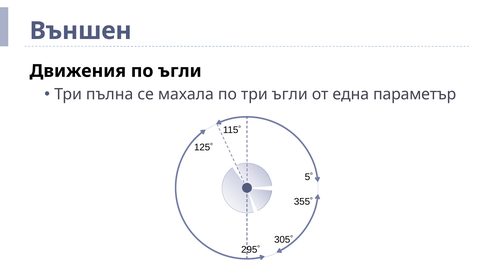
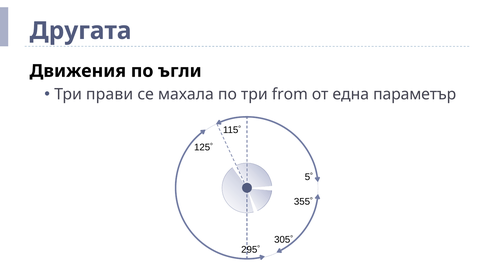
Външен: Външен -> Другата (81, 31)
пълна: пълна -> прави (110, 94)
три ъгли: ъгли -> from (290, 94)
